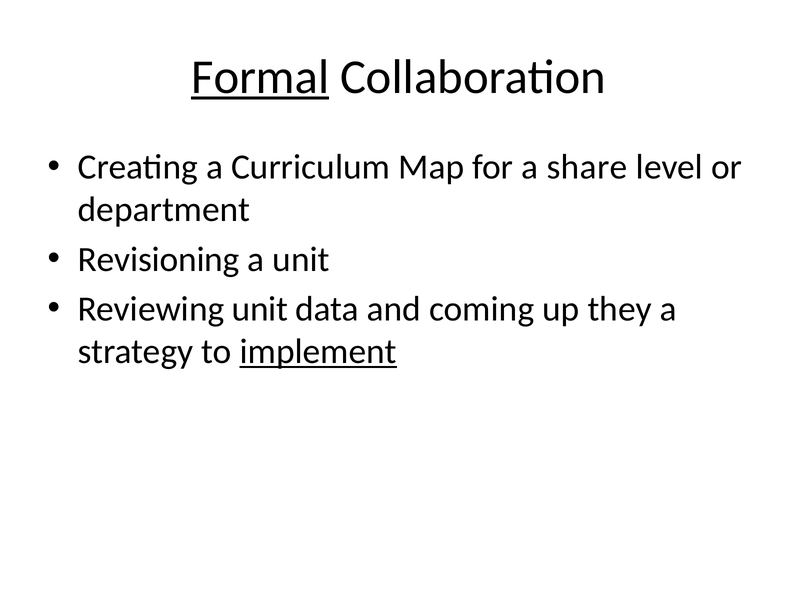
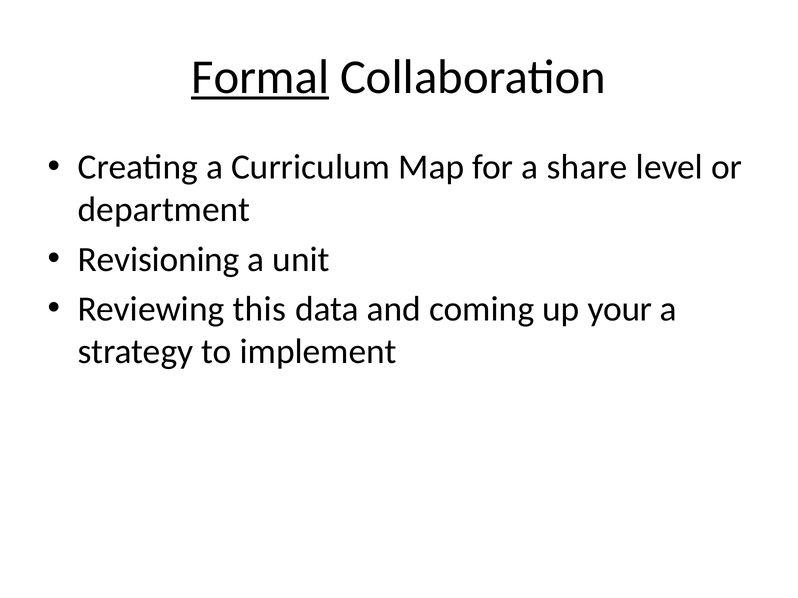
Reviewing unit: unit -> this (259, 309)
they: they -> your (620, 309)
implement underline: present -> none (318, 352)
